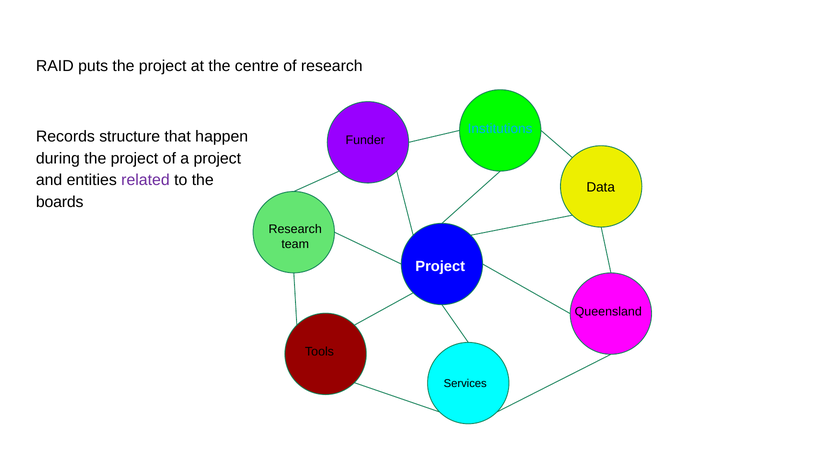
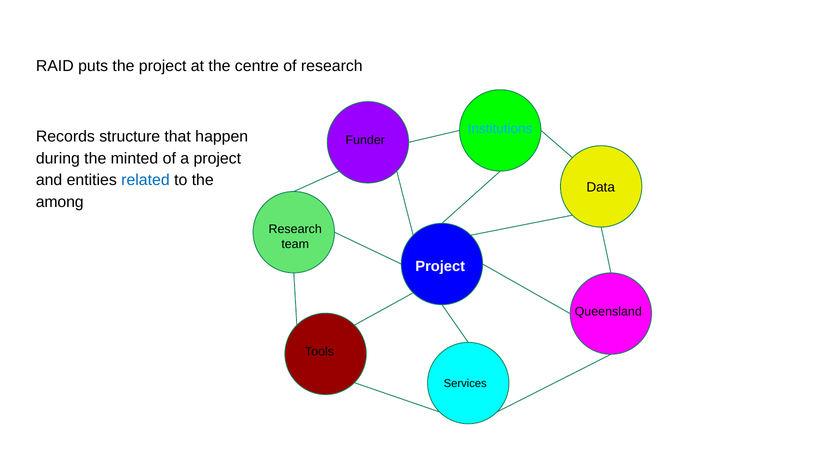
during the project: project -> minted (134, 158)
related colour: purple -> blue (145, 180)
boards: boards -> among (60, 202)
